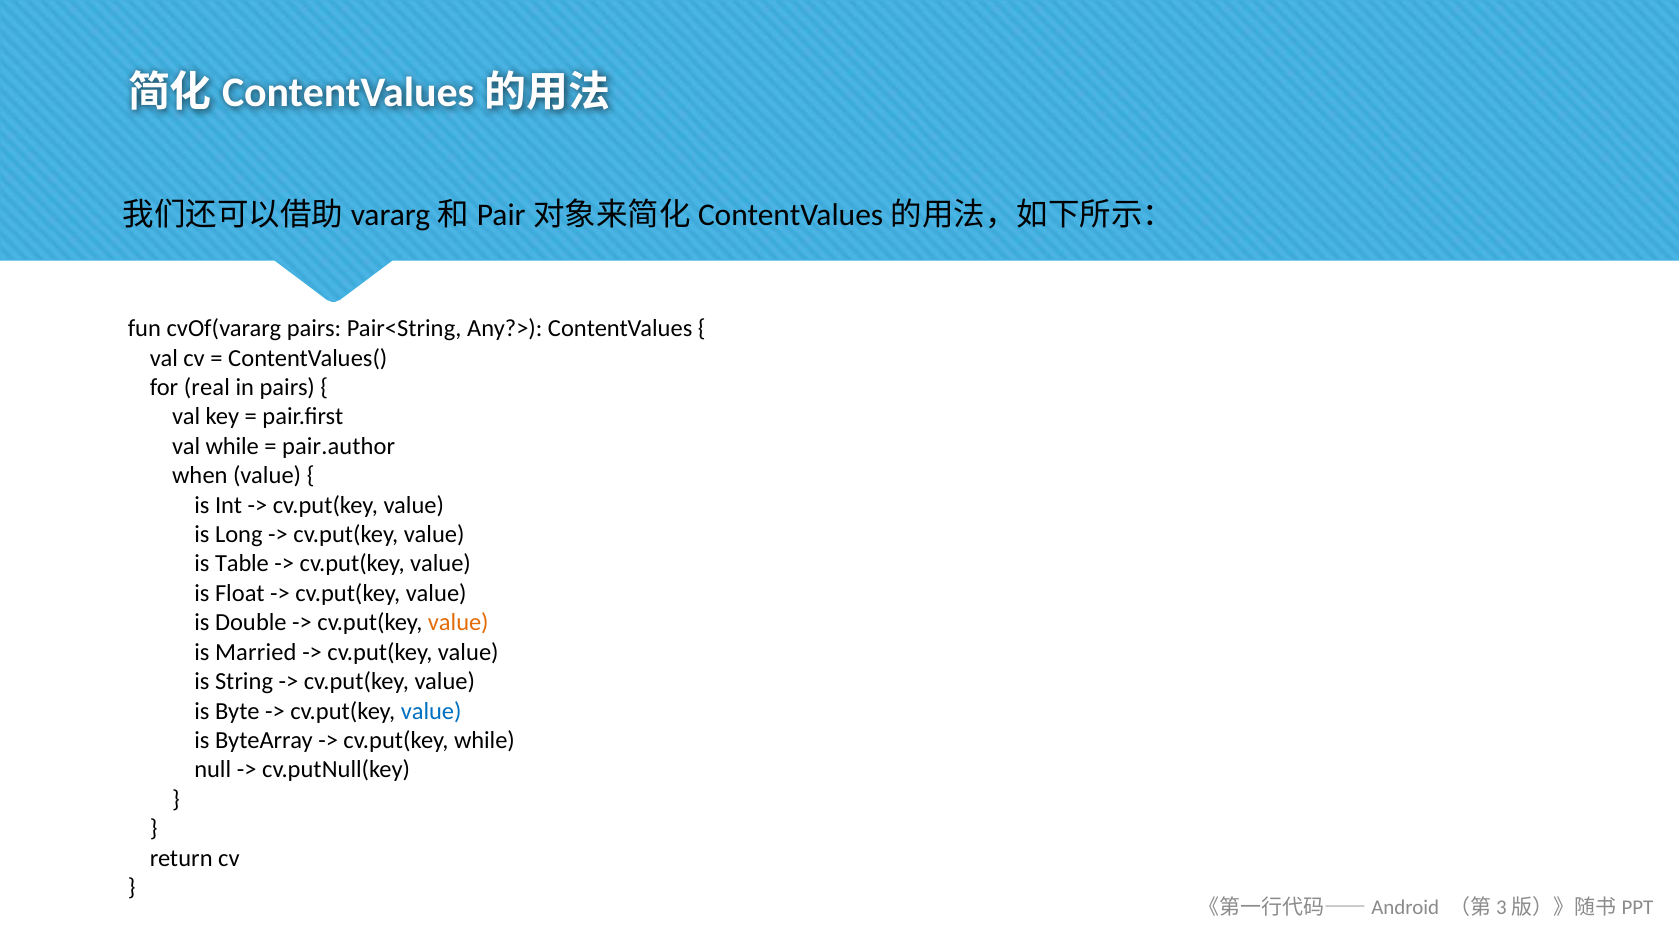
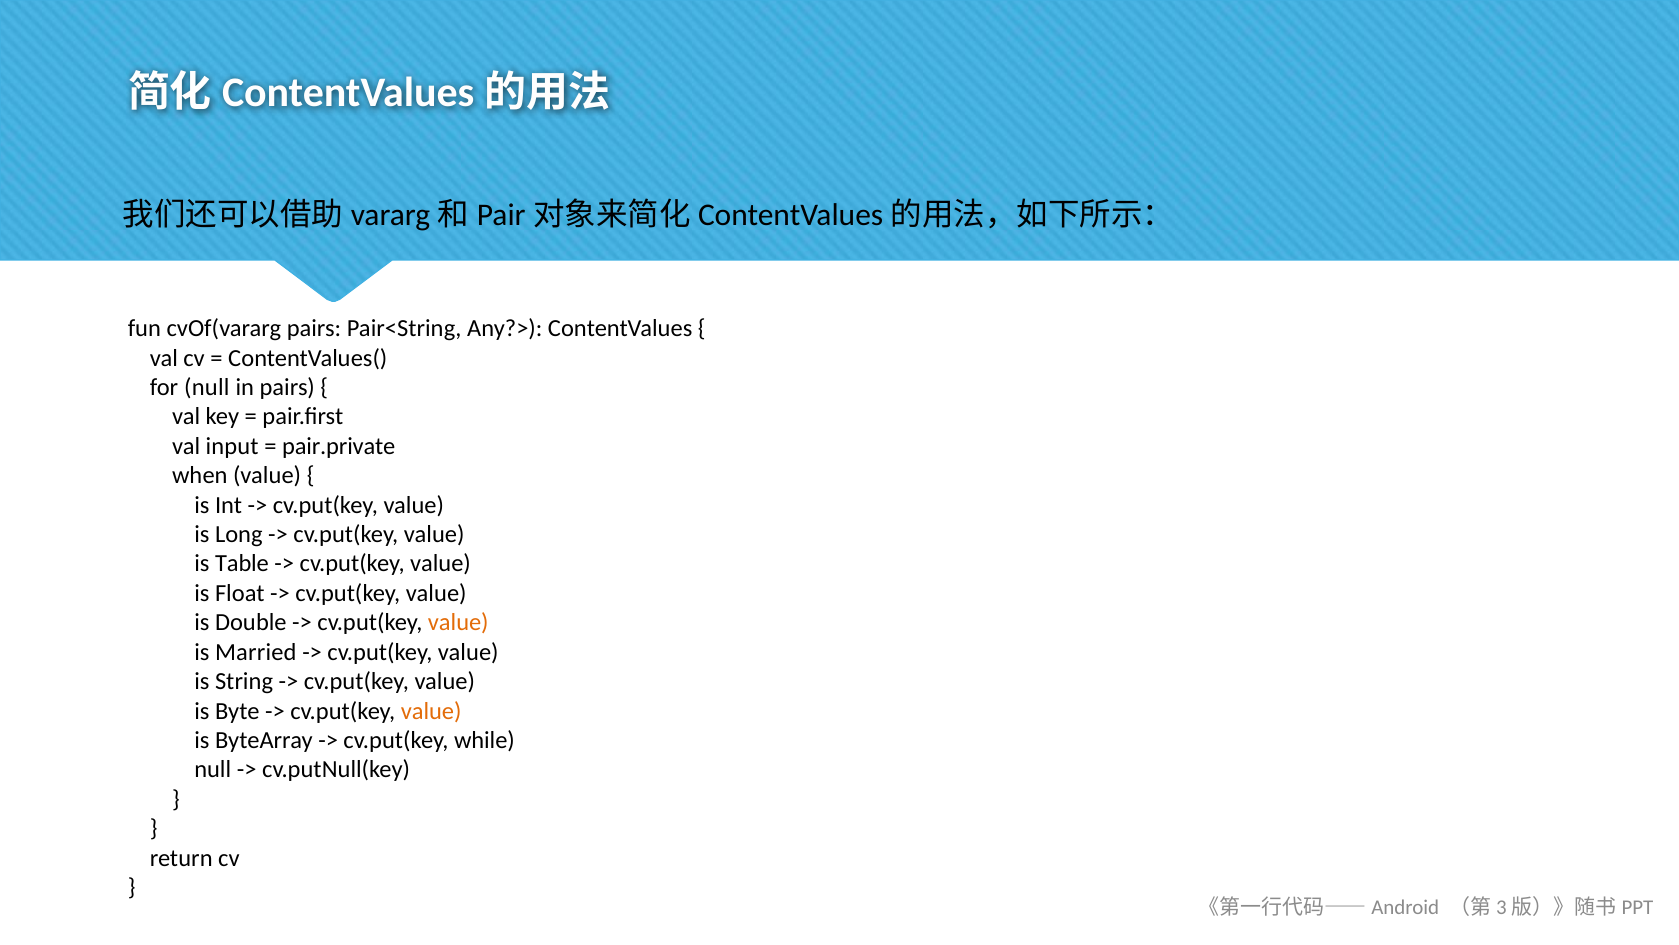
for real: real -> null (207, 387)
val while: while -> input (232, 446)
pair.author: pair.author -> pair.private (339, 446)
value colour: blue -> orange (431, 711)
